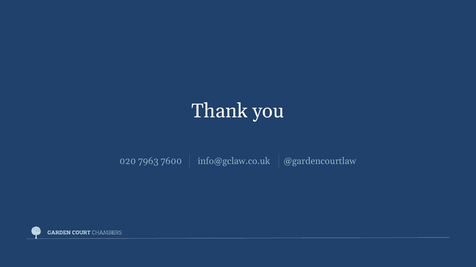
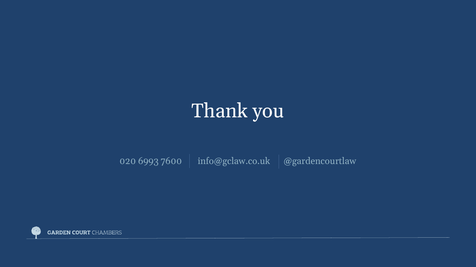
7963: 7963 -> 6993 (148, 162)
